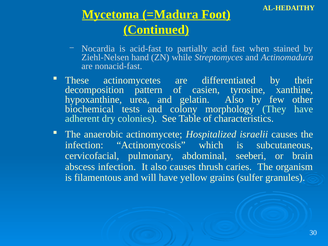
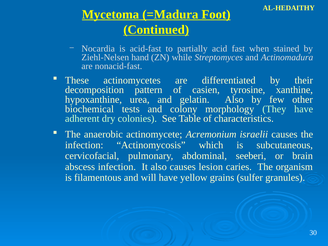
Hospitalized: Hospitalized -> Acremonium (211, 134)
thrush: thrush -> lesion (211, 167)
